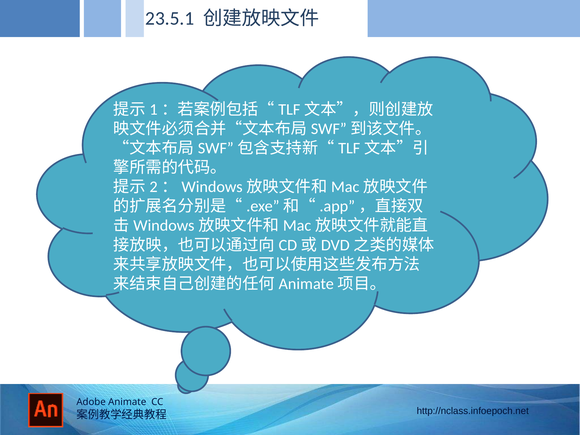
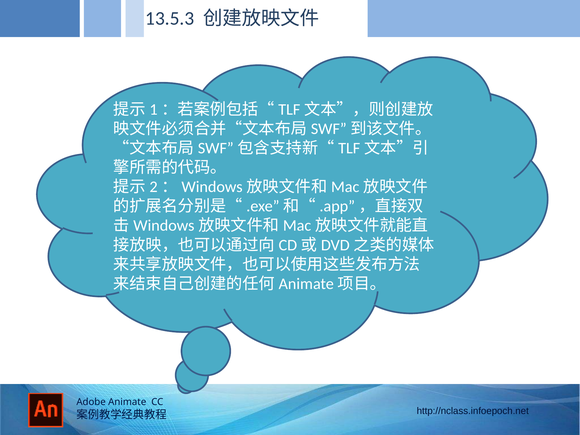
23.5.1: 23.5.1 -> 13.5.3 (170, 19)
